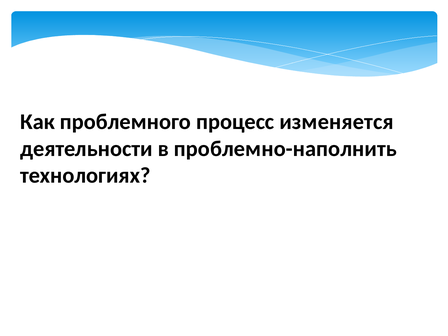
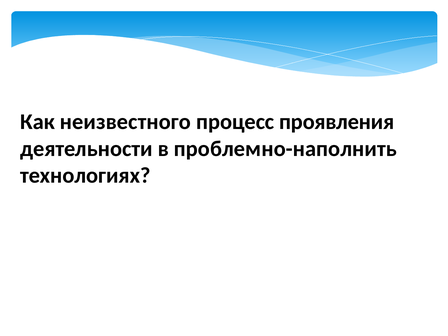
проблемного: проблемного -> неизвестного (125, 122)
изменяется: изменяется -> проявления (337, 122)
